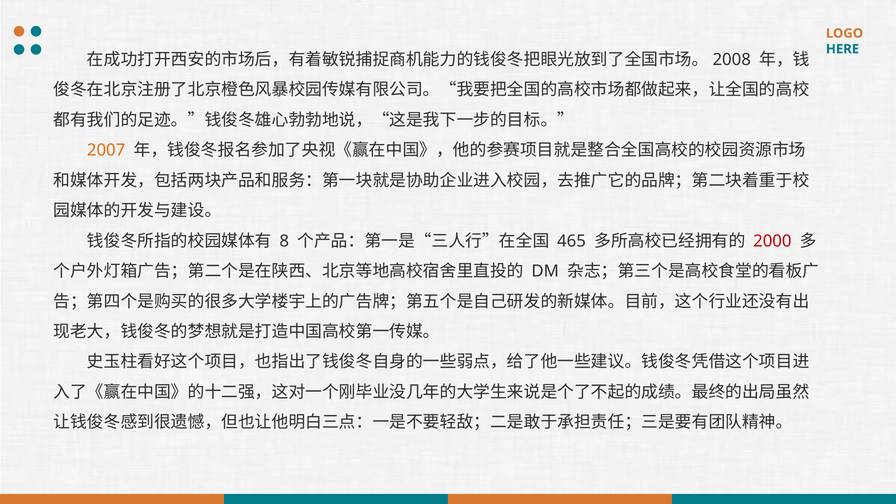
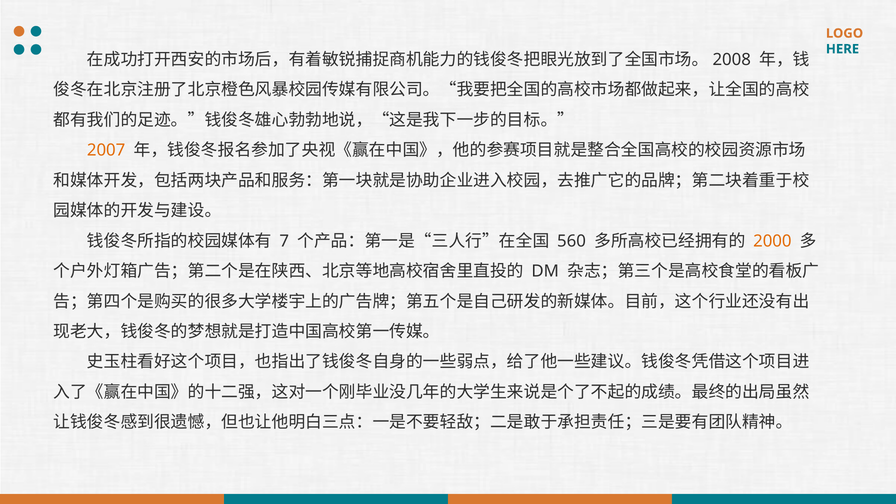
8: 8 -> 7 (284, 241)
465: 465 -> 560 (571, 241)
2000 colour: red -> orange (772, 241)
